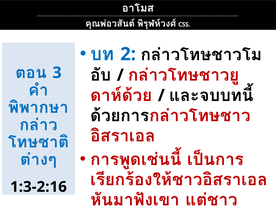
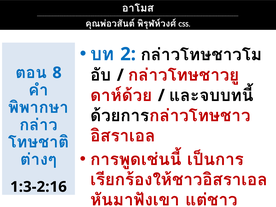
3: 3 -> 8 (57, 73)
